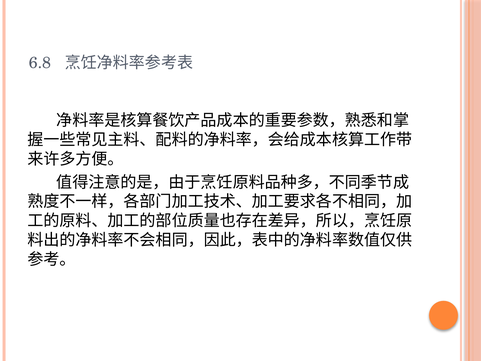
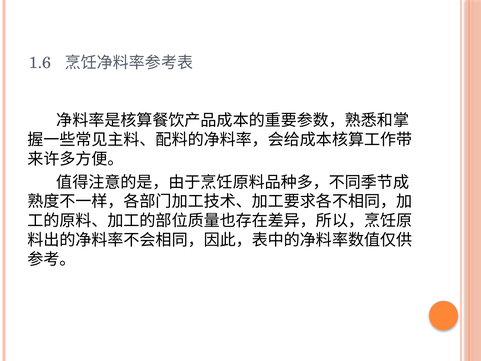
6.8: 6.8 -> 1.6 (40, 63)
